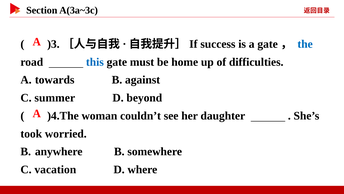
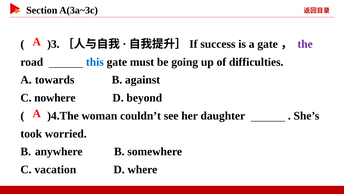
the colour: blue -> purple (305, 44)
home: home -> going (185, 62)
summer: summer -> nowhere (55, 98)
